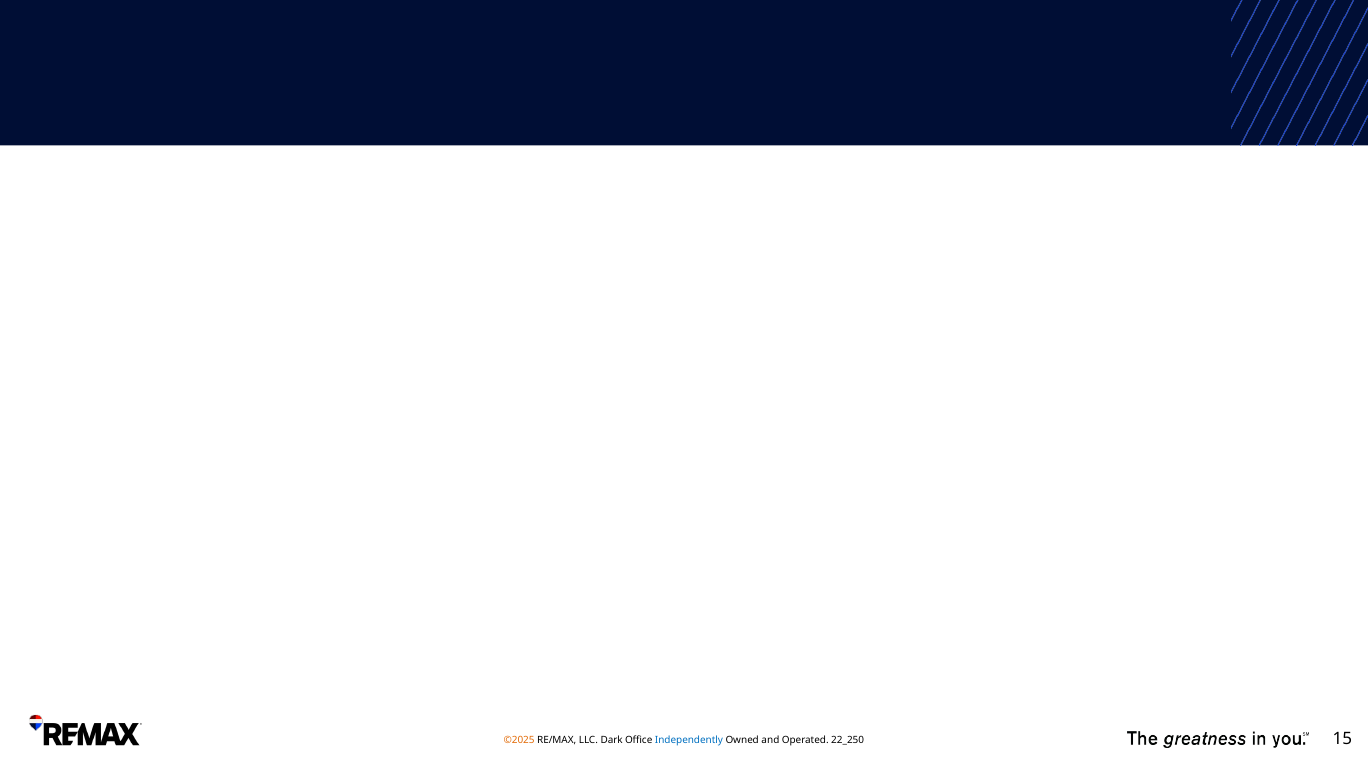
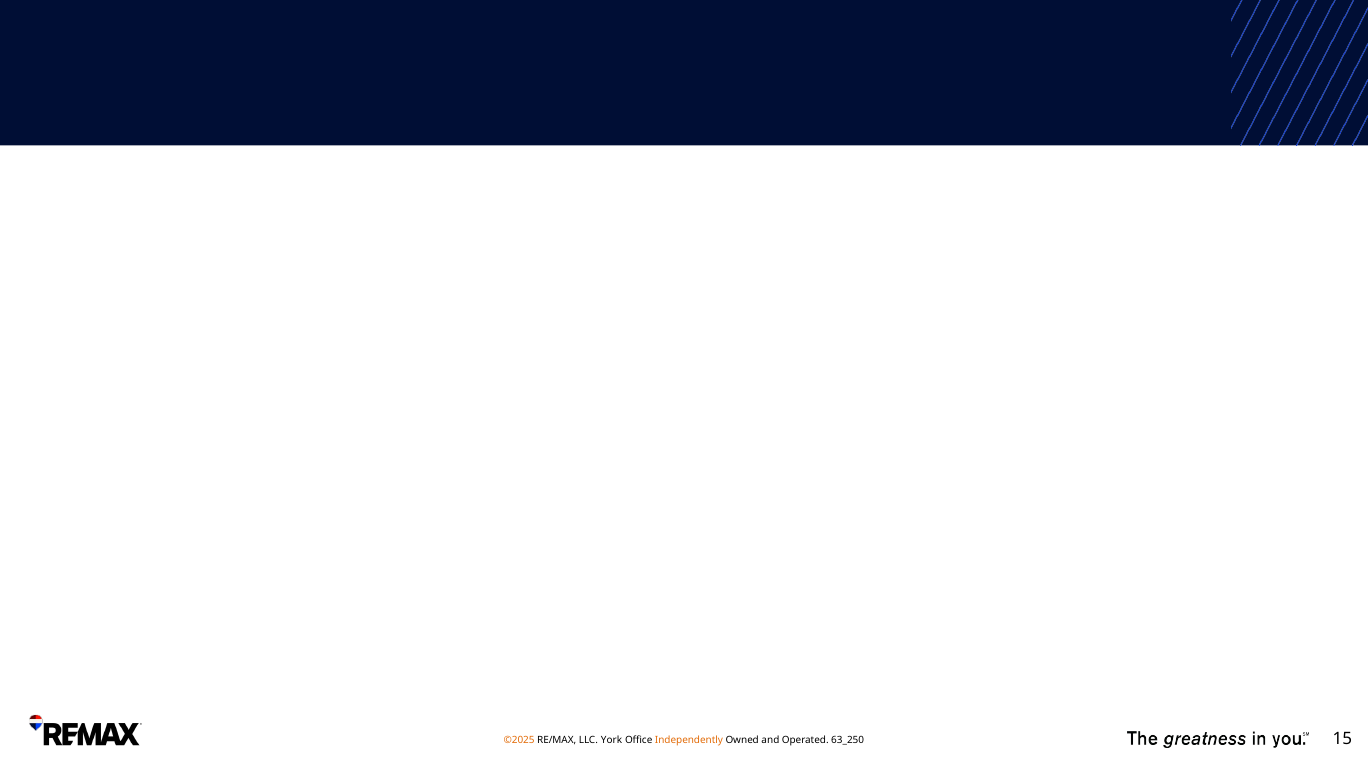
Dark: Dark -> York (611, 740)
Independently colour: blue -> orange (689, 740)
22_250: 22_250 -> 63_250 (848, 740)
